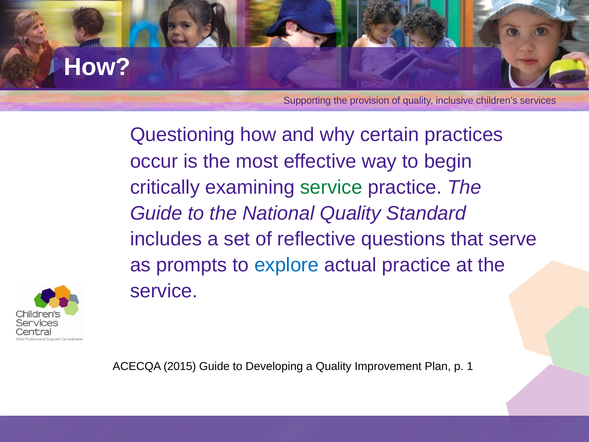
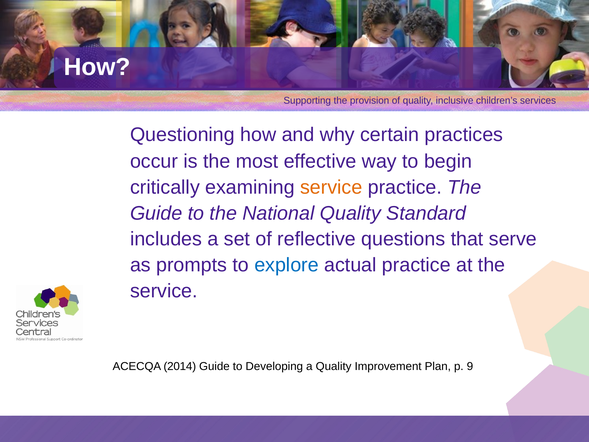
service colour: green -> orange (331, 187)
2015: 2015 -> 2014 (180, 366)
1: 1 -> 9 (470, 366)
